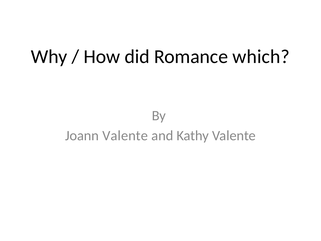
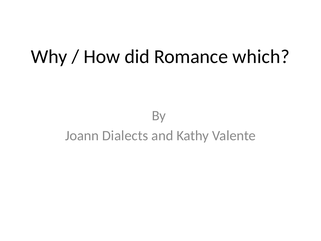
Joann Valente: Valente -> Dialects (125, 135)
